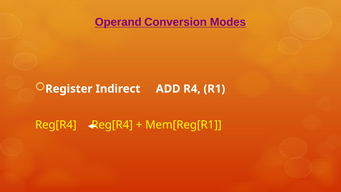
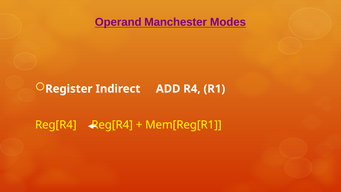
Conversion: Conversion -> Manchester (176, 22)
